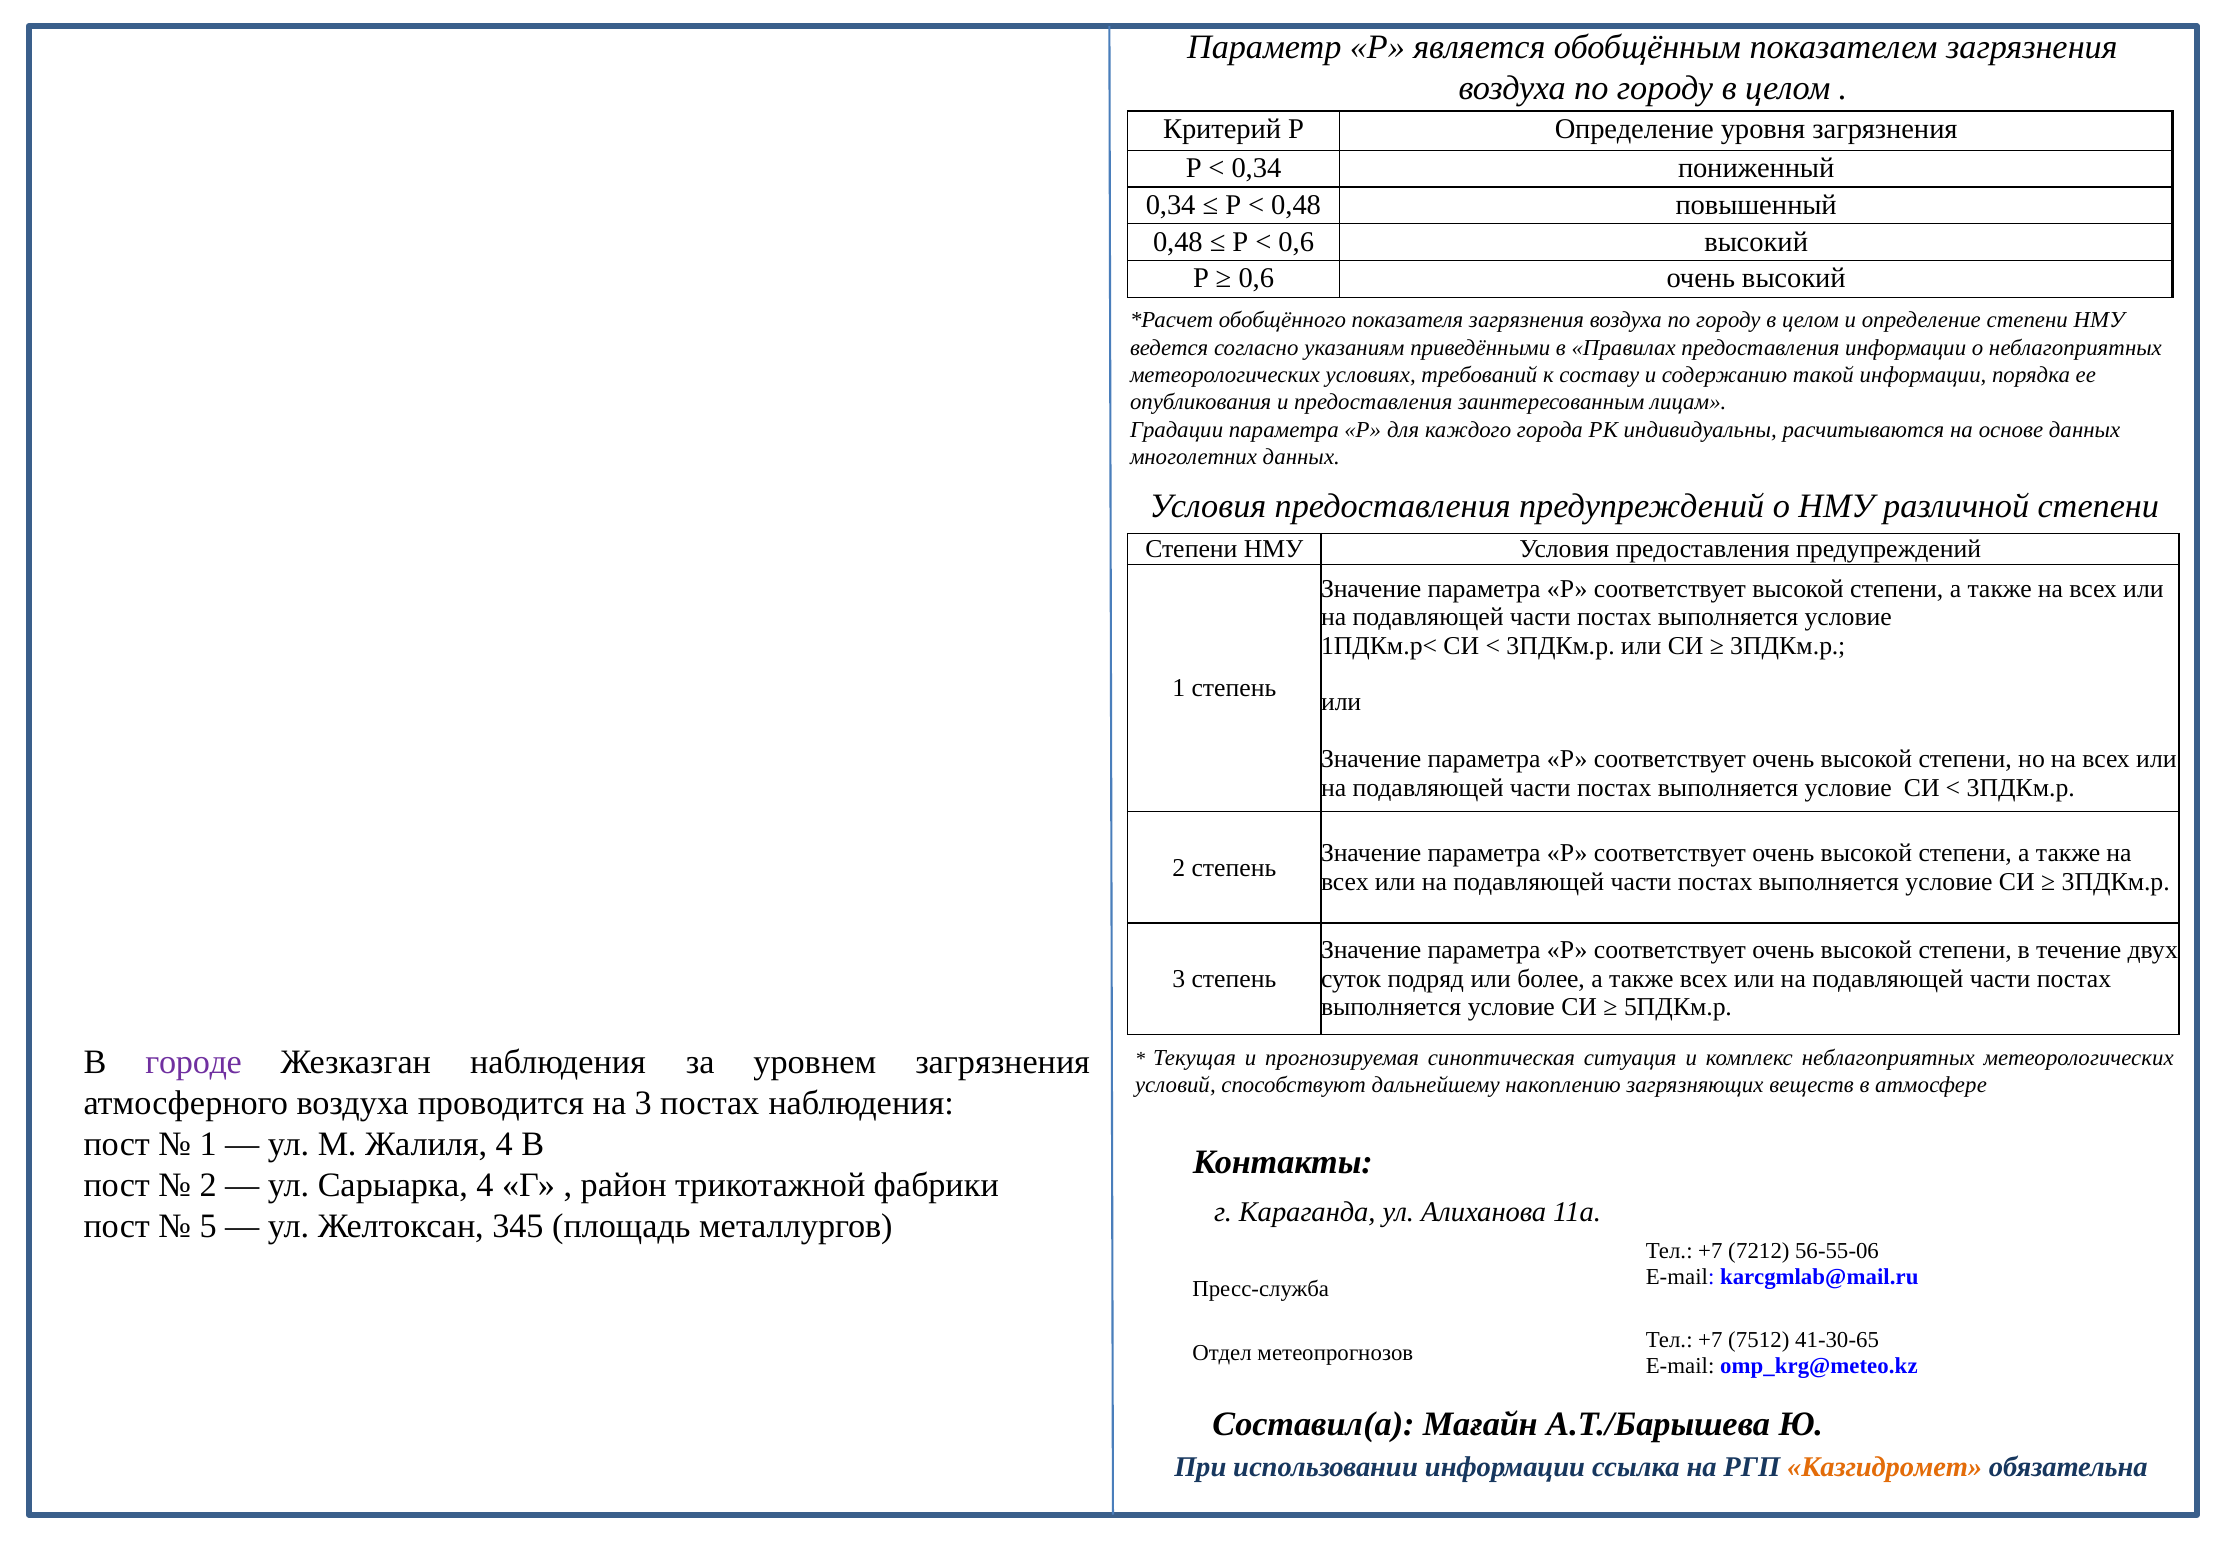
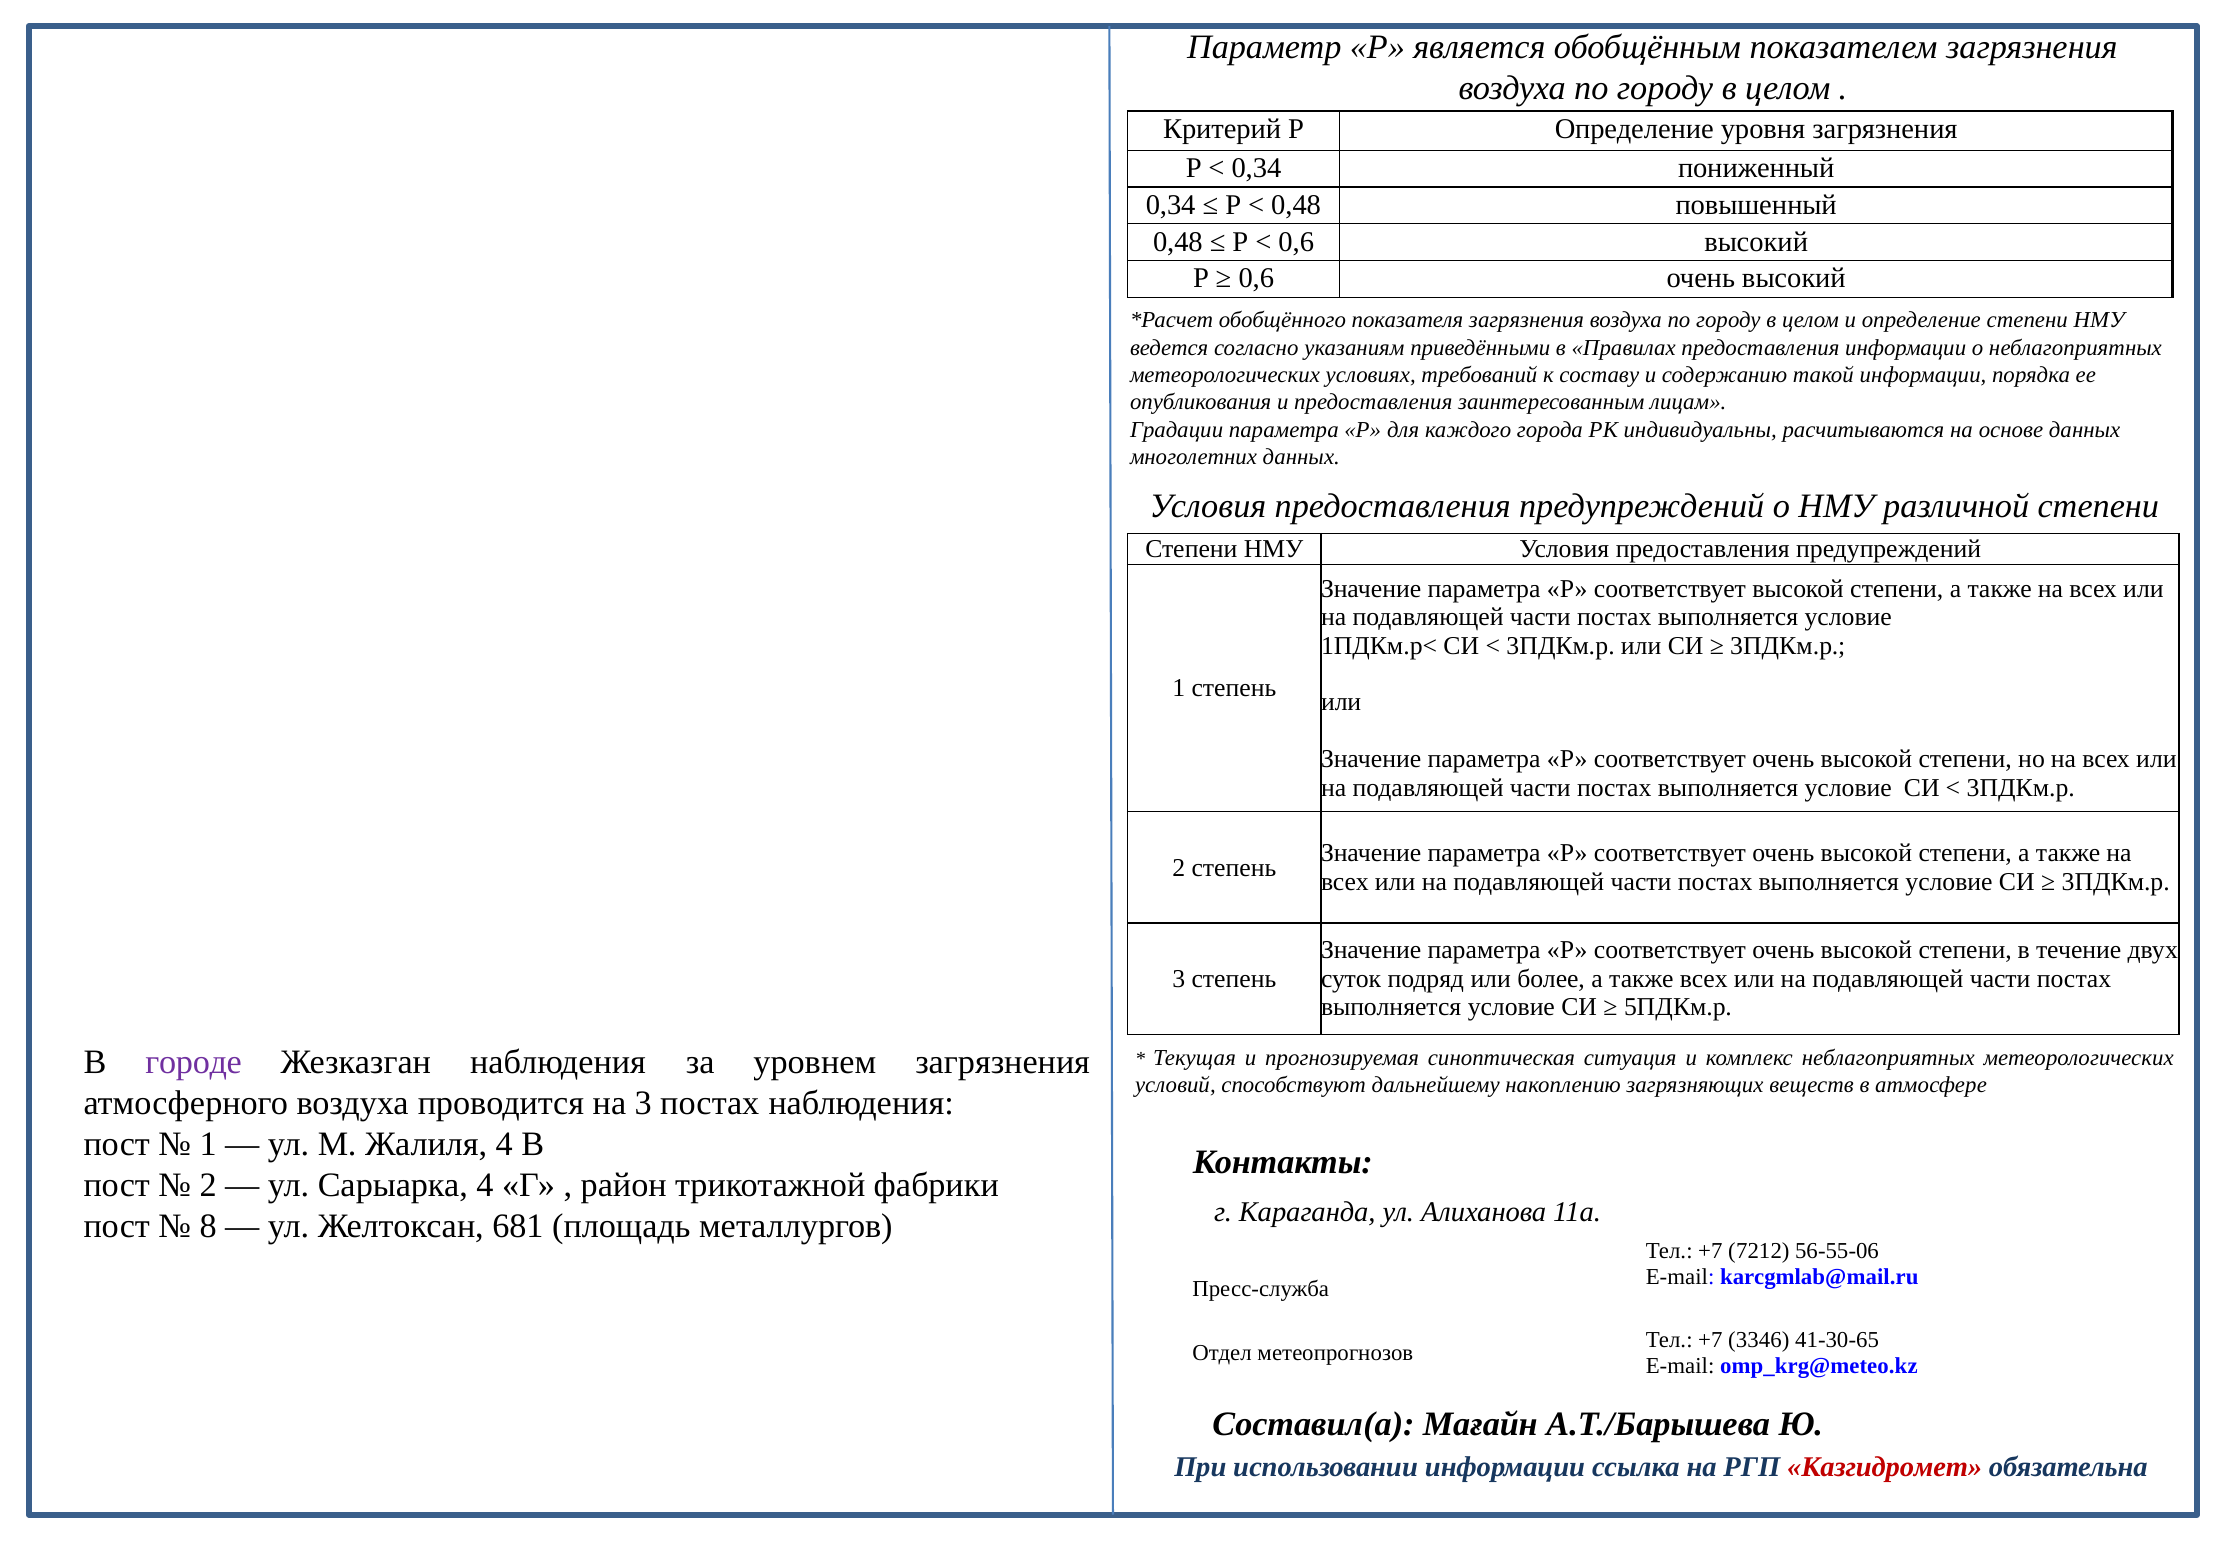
5: 5 -> 8 (208, 1227)
345: 345 -> 681 (518, 1227)
7512: 7512 -> 3346 (1759, 1340)
Казгидромет colour: orange -> red (1885, 1467)
